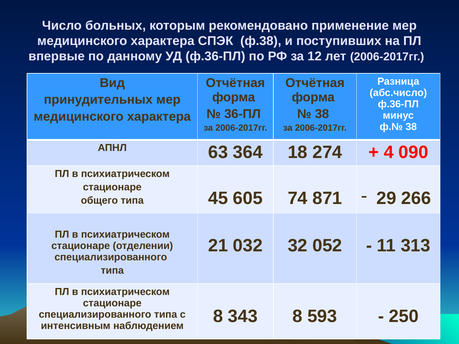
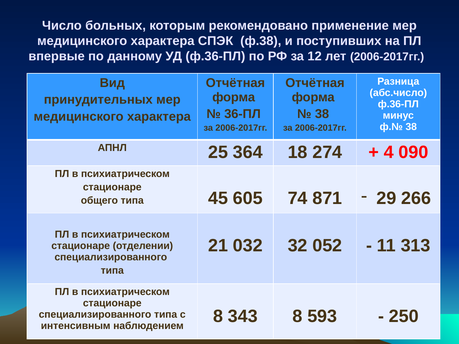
63: 63 -> 25 (218, 152)
